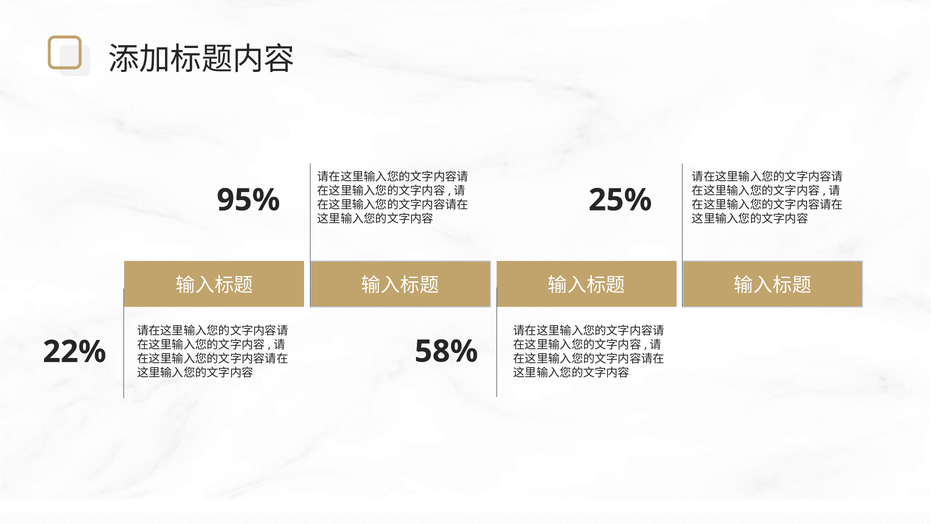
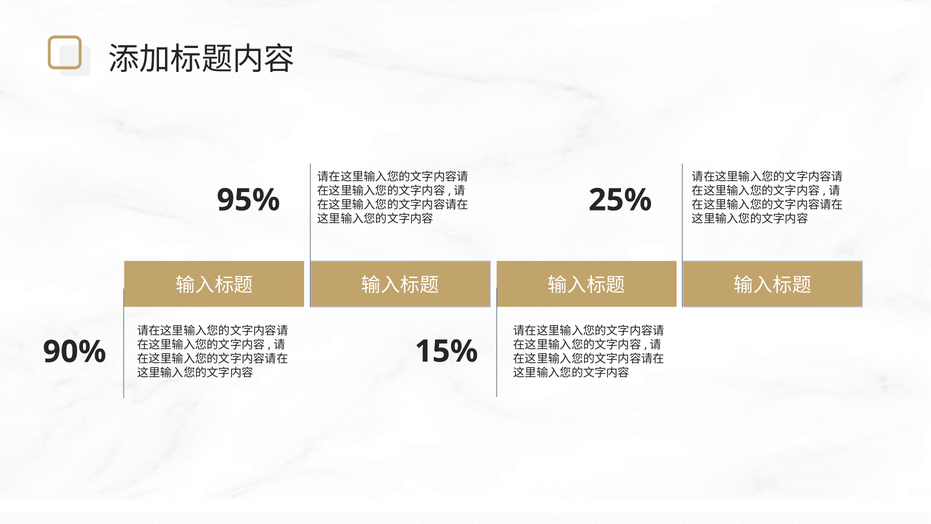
58%: 58% -> 15% (446, 351)
22%: 22% -> 90% (75, 352)
